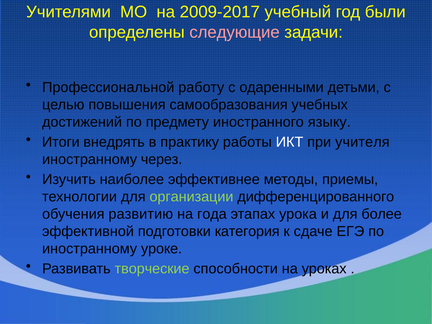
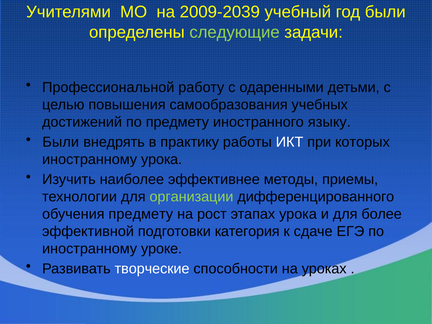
2009-2017: 2009-2017 -> 2009-2039 (220, 12)
следующие colour: pink -> light green (235, 32)
Итоги: Итоги -> Были (61, 142)
учителя: учителя -> которых (362, 142)
иностранному через: через -> урока (162, 159)
обучения развитию: развитию -> предмету (141, 214)
года: года -> рост (212, 214)
творческие colour: light green -> white (152, 269)
